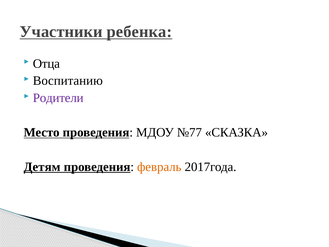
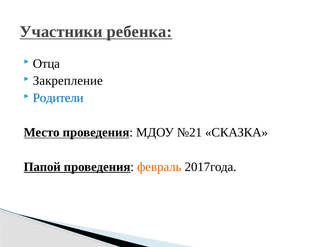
Воспитанию: Воспитанию -> Закрепление (68, 81)
Родители colour: purple -> blue (58, 98)
№77: №77 -> №21 (189, 132)
Детям: Детям -> Папой (42, 167)
